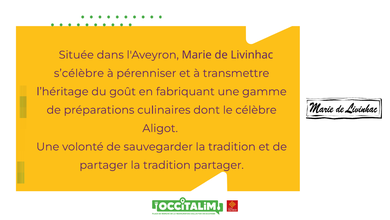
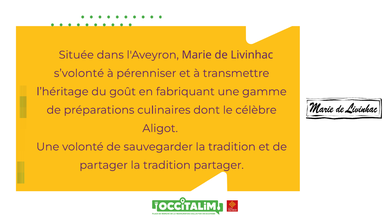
s’célèbre: s’célèbre -> s’volonté (79, 73)
